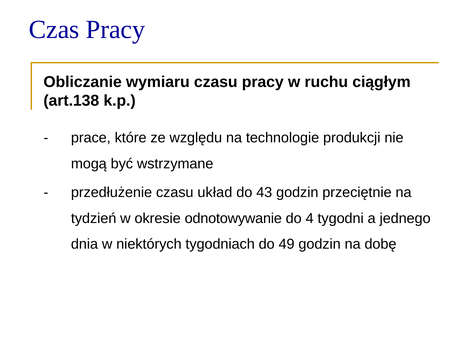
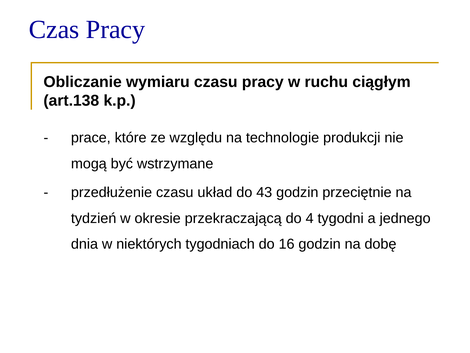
odnotowywanie: odnotowywanie -> przekraczającą (233, 218)
49: 49 -> 16 (287, 244)
